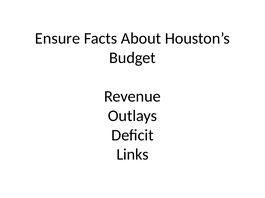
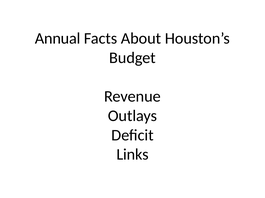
Ensure: Ensure -> Annual (58, 38)
